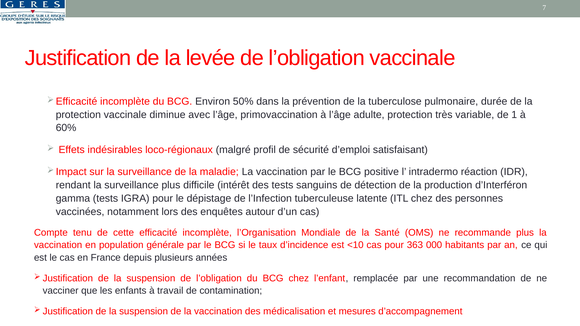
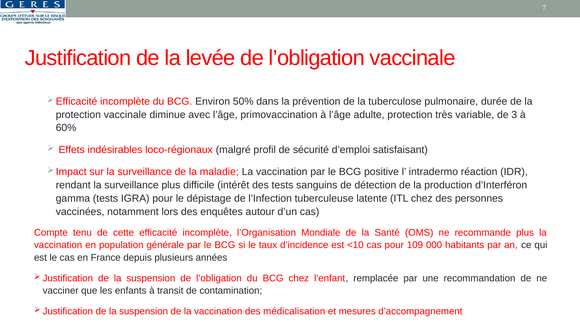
1: 1 -> 3 (514, 115)
363: 363 -> 109 (415, 245)
travail: travail -> transit (170, 291)
